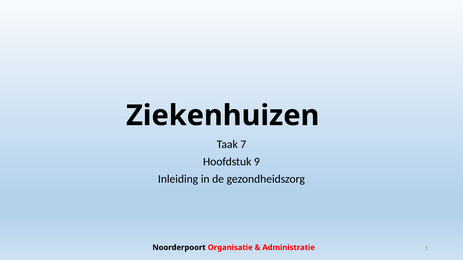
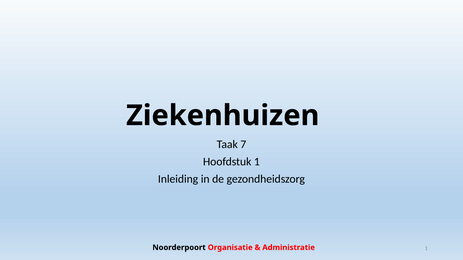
Hoofdstuk 9: 9 -> 1 (257, 162)
